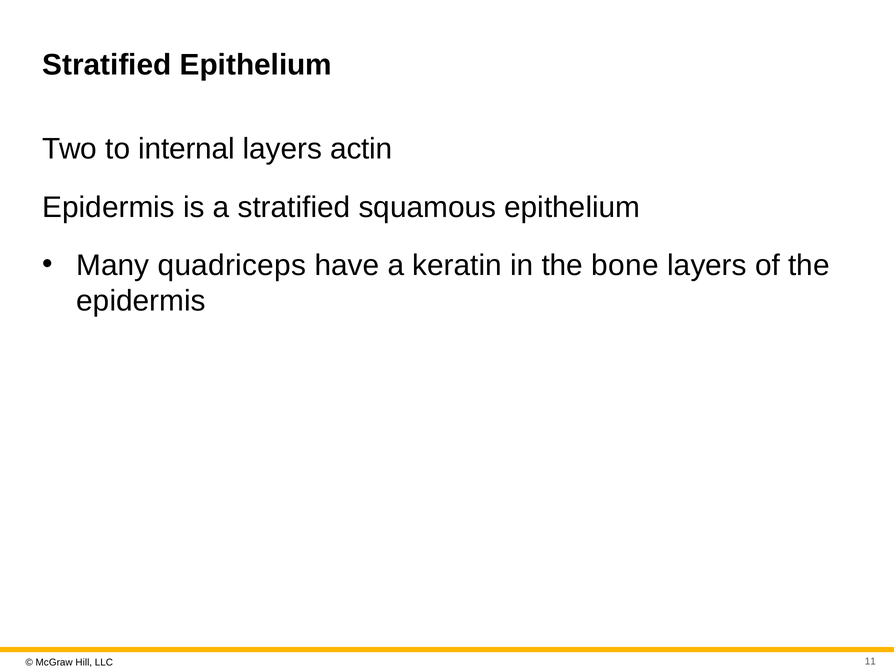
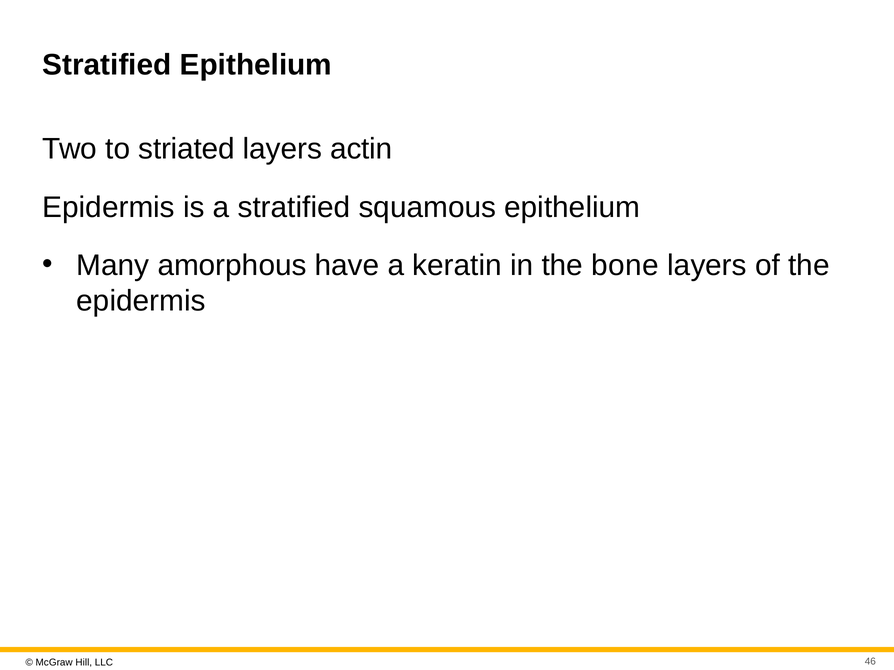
internal: internal -> striated (187, 149)
quadriceps: quadriceps -> amorphous (232, 265)
11: 11 -> 46 (870, 662)
